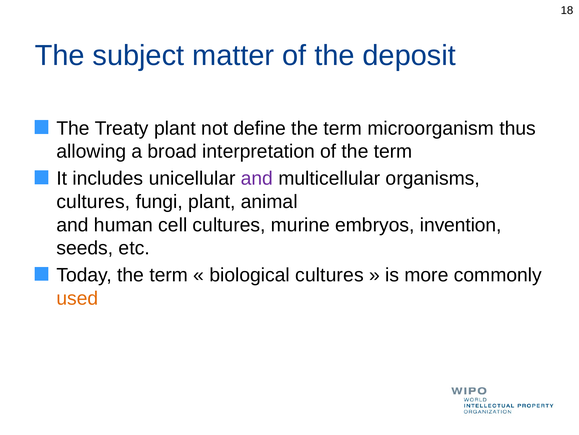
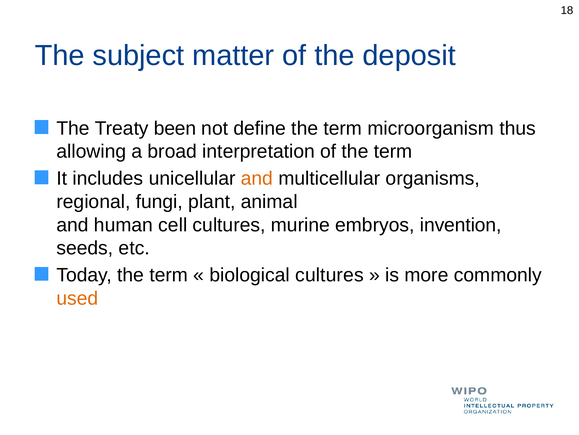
Treaty plant: plant -> been (175, 128)
and colour: purple -> orange (257, 178)
cultures: cultures -> regional (93, 201)
